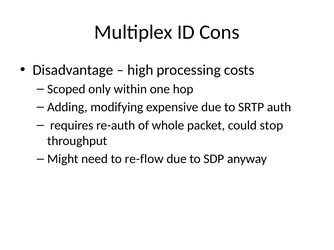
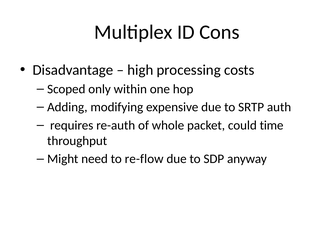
stop: stop -> time (272, 126)
